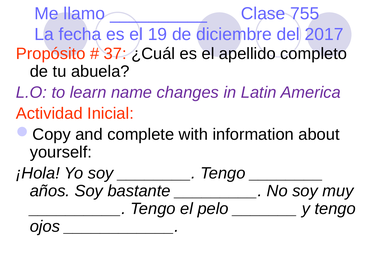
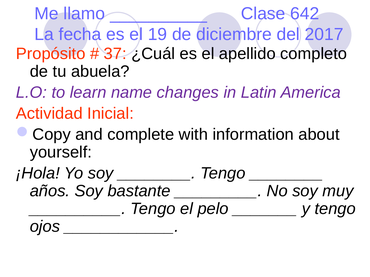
755: 755 -> 642 (305, 14)
